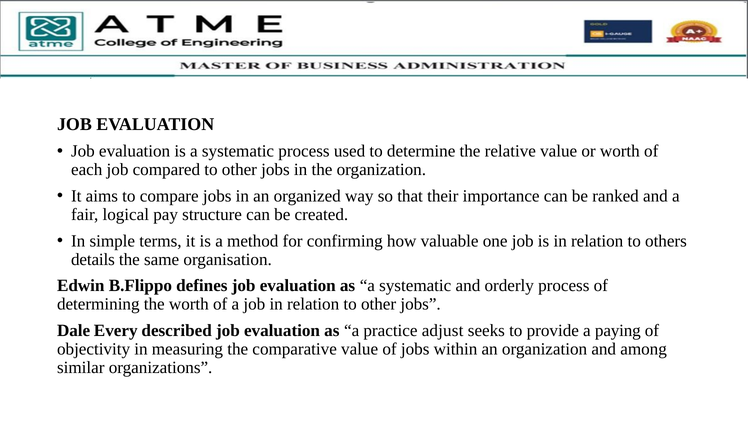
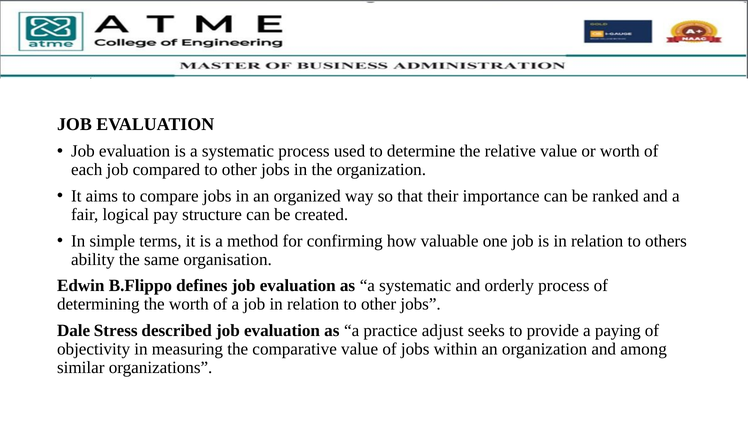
details: details -> ability (93, 259)
Every: Every -> Stress (116, 330)
